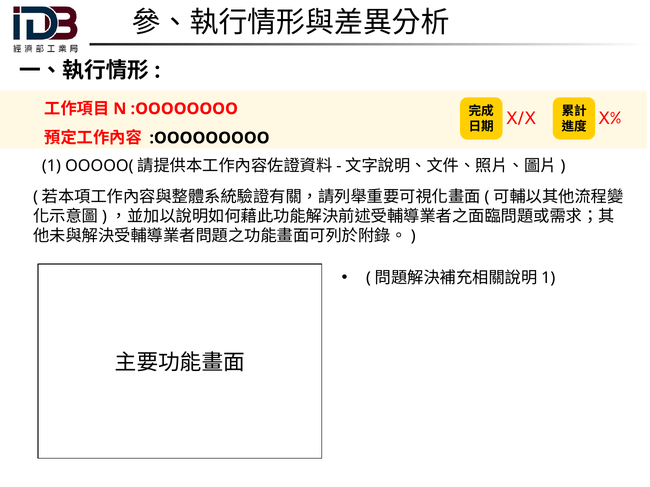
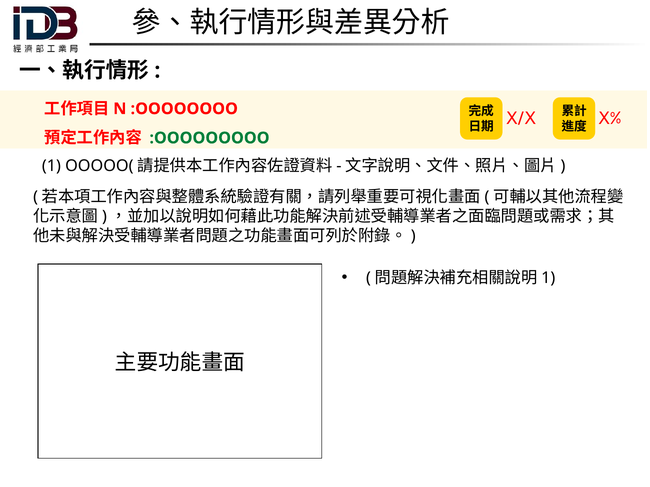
:OOOOOOOOO colour: black -> green (209, 138)
